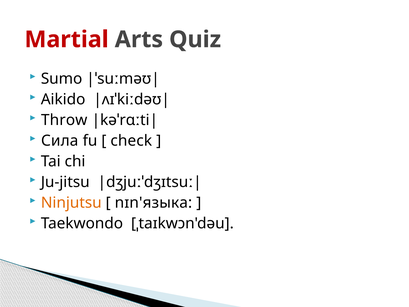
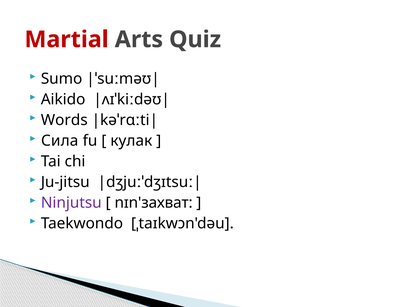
Throw: Throw -> Words (64, 120)
check: check -> кулак (131, 141)
Ninjutsu colour: orange -> purple (71, 203)
nɪn'языка: nɪn'языка -> nɪn'захват (154, 203)
